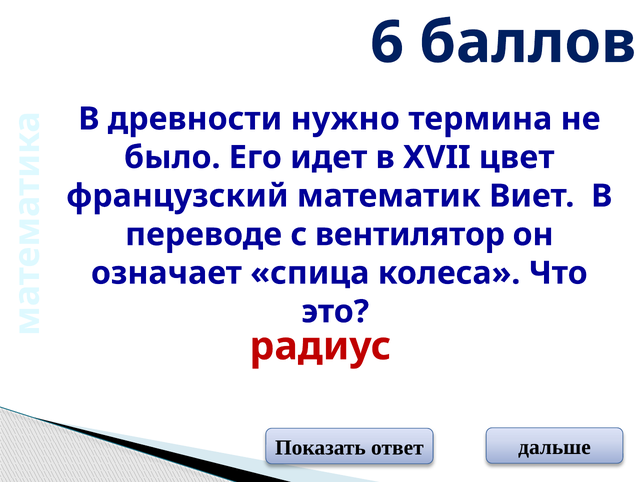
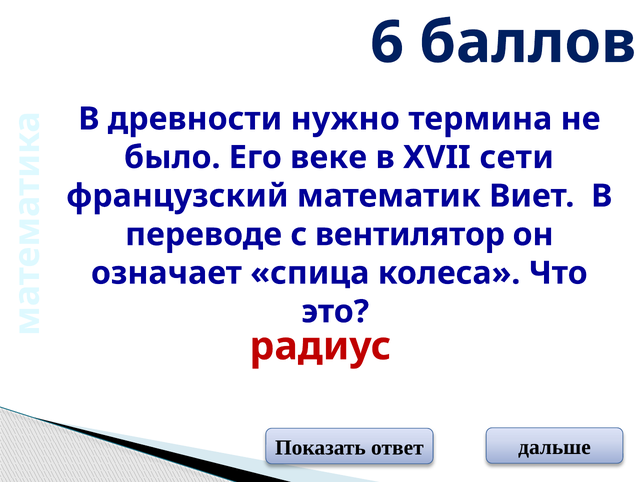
идет: идет -> веке (329, 158)
цвет: цвет -> сети (517, 158)
